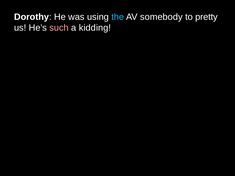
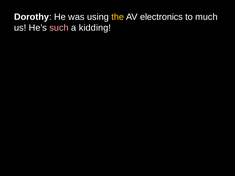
the colour: light blue -> yellow (118, 17)
somebody: somebody -> electronics (161, 17)
pretty: pretty -> much (206, 17)
